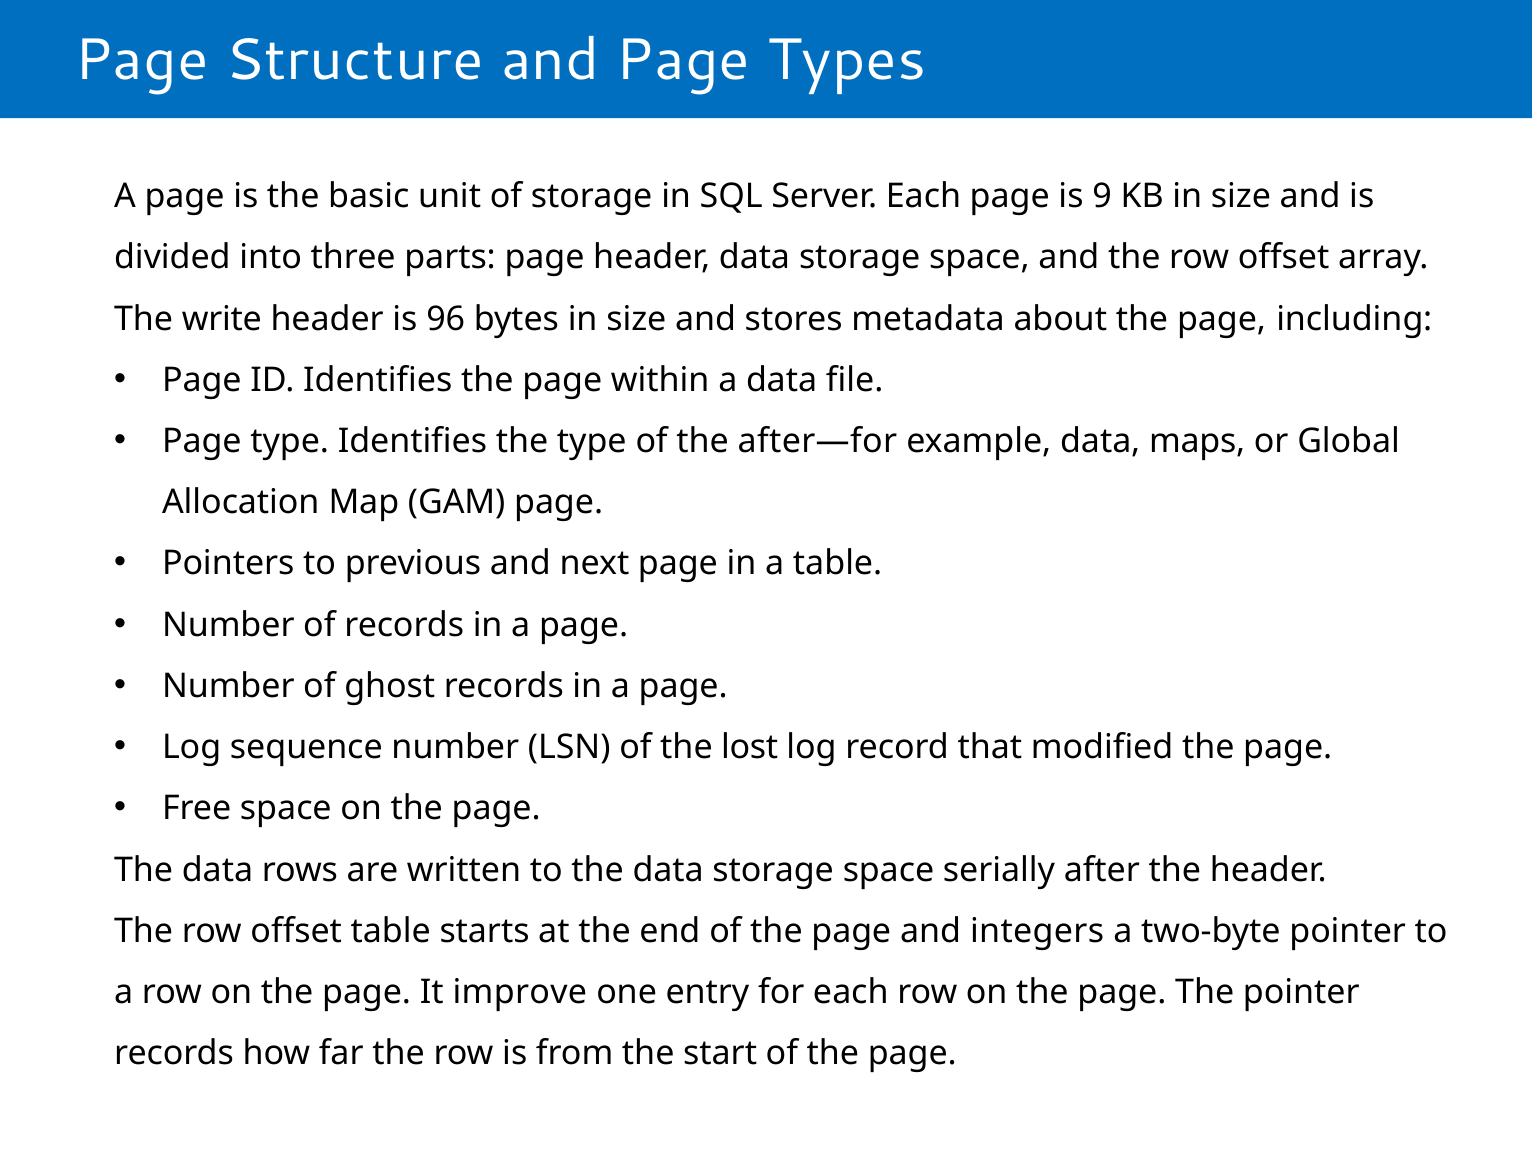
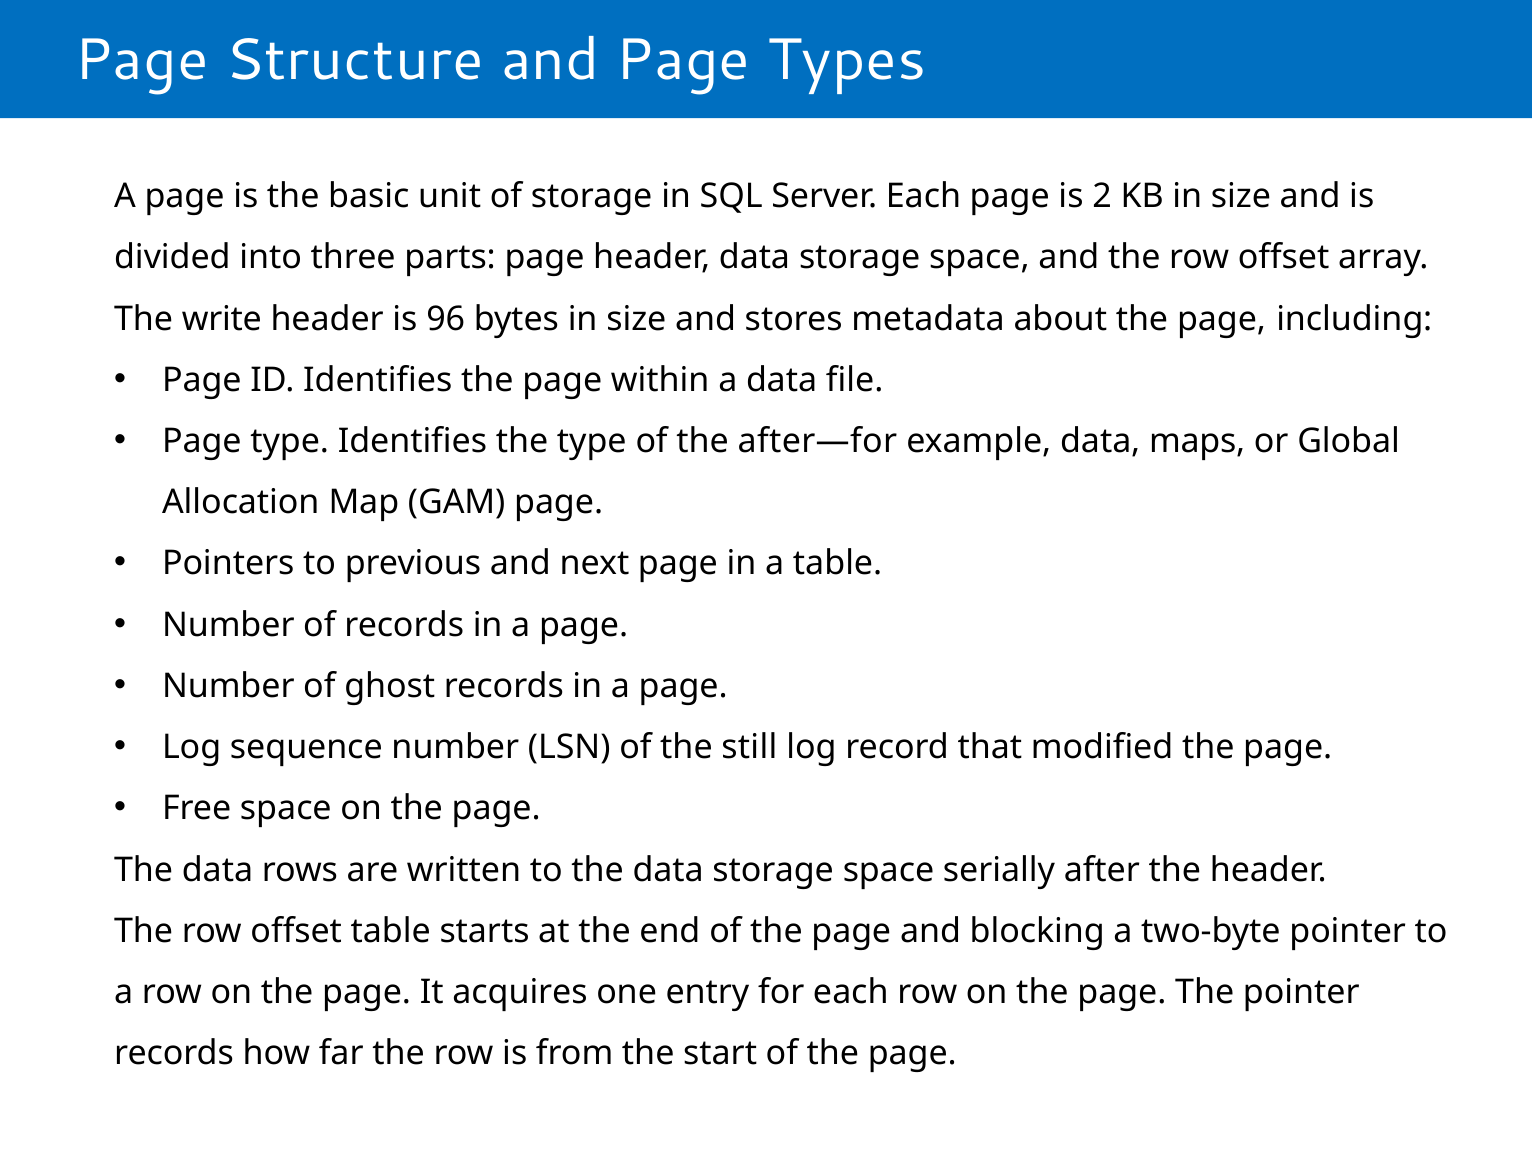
9: 9 -> 2 (1102, 196)
lost: lost -> still (749, 747)
integers: integers -> blocking (1037, 931)
improve: improve -> acquires (520, 992)
